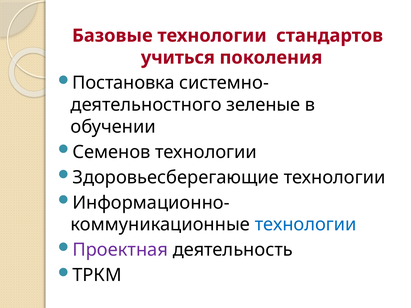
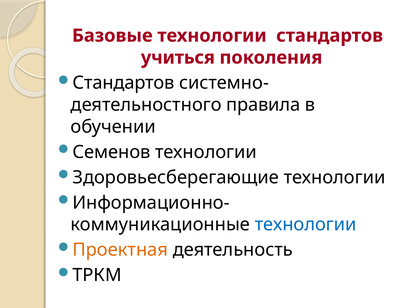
Постановка: Постановка -> Стандартов (124, 83)
зеленые: зеленые -> правила (263, 105)
Проектная colour: purple -> orange (120, 250)
